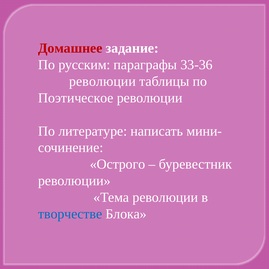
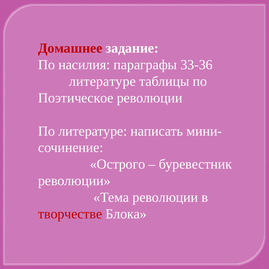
русским: русским -> насилия (84, 65)
революции: революции -> литературе (102, 81)
творчестве colour: blue -> red (70, 214)
